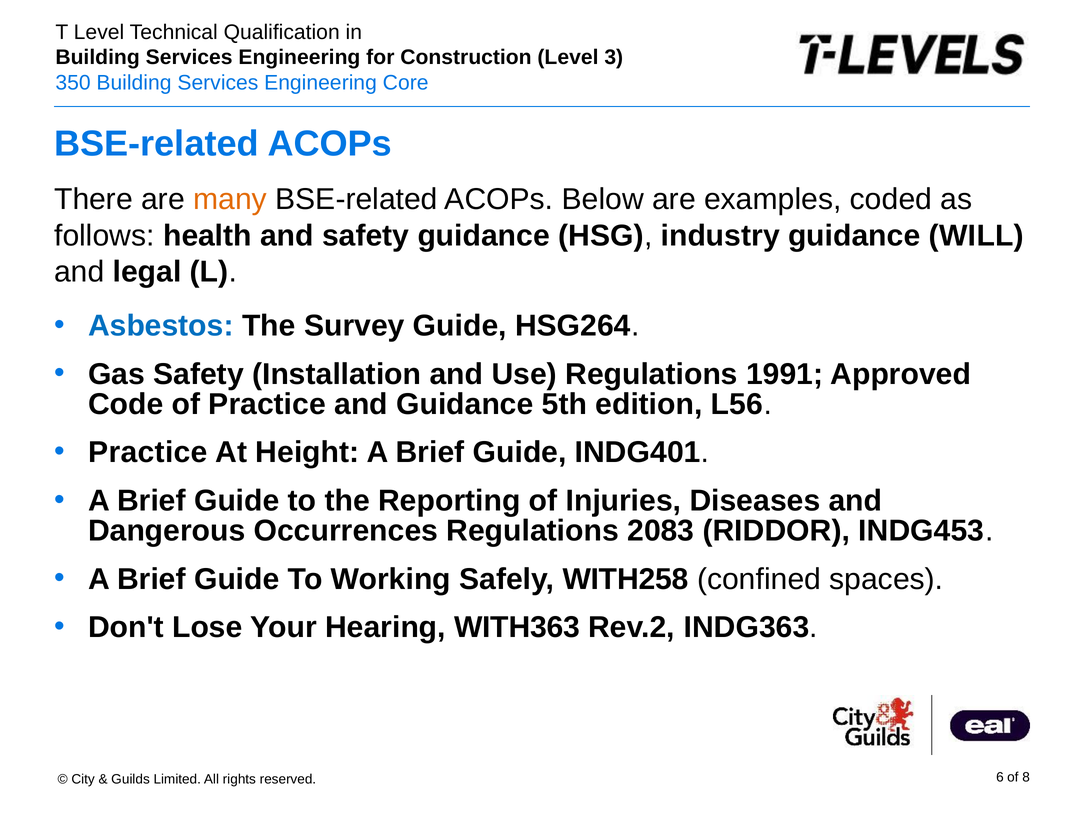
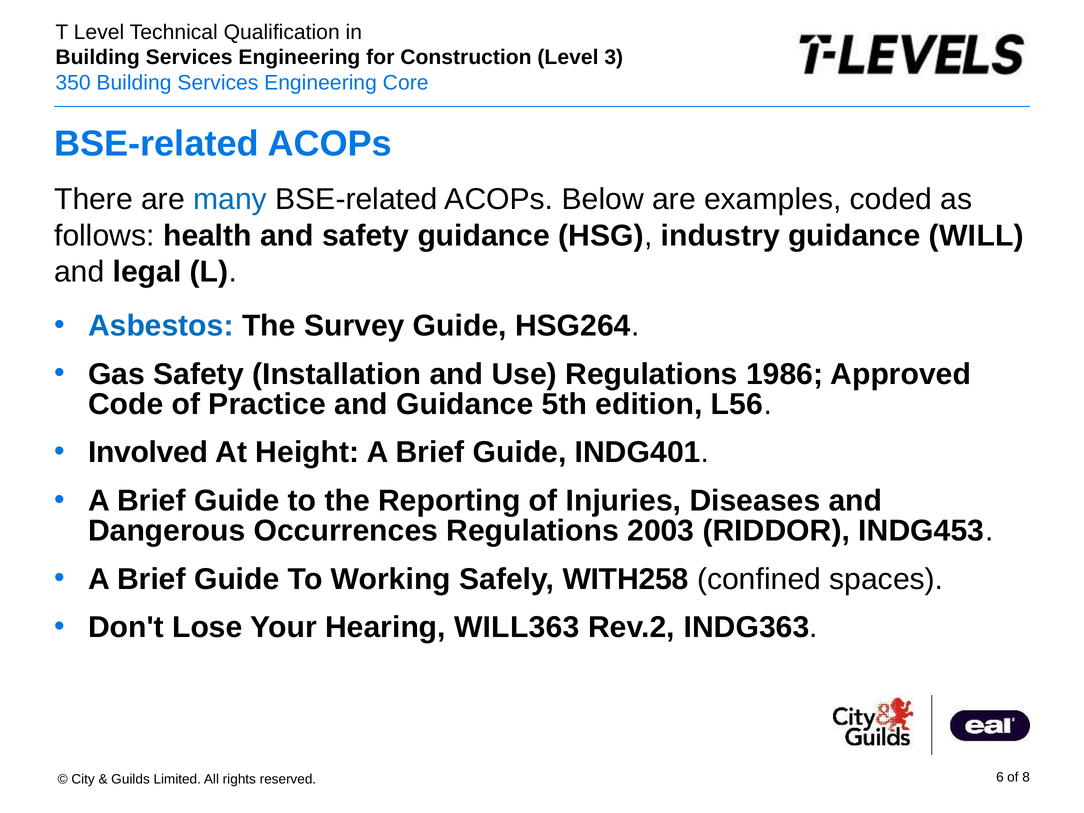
many colour: orange -> blue (230, 199)
1991: 1991 -> 1986 (785, 374)
Practice: Practice -> Involved (148, 453)
2083: 2083 -> 2003 (661, 531)
WITH363: WITH363 -> WILL363 (517, 627)
